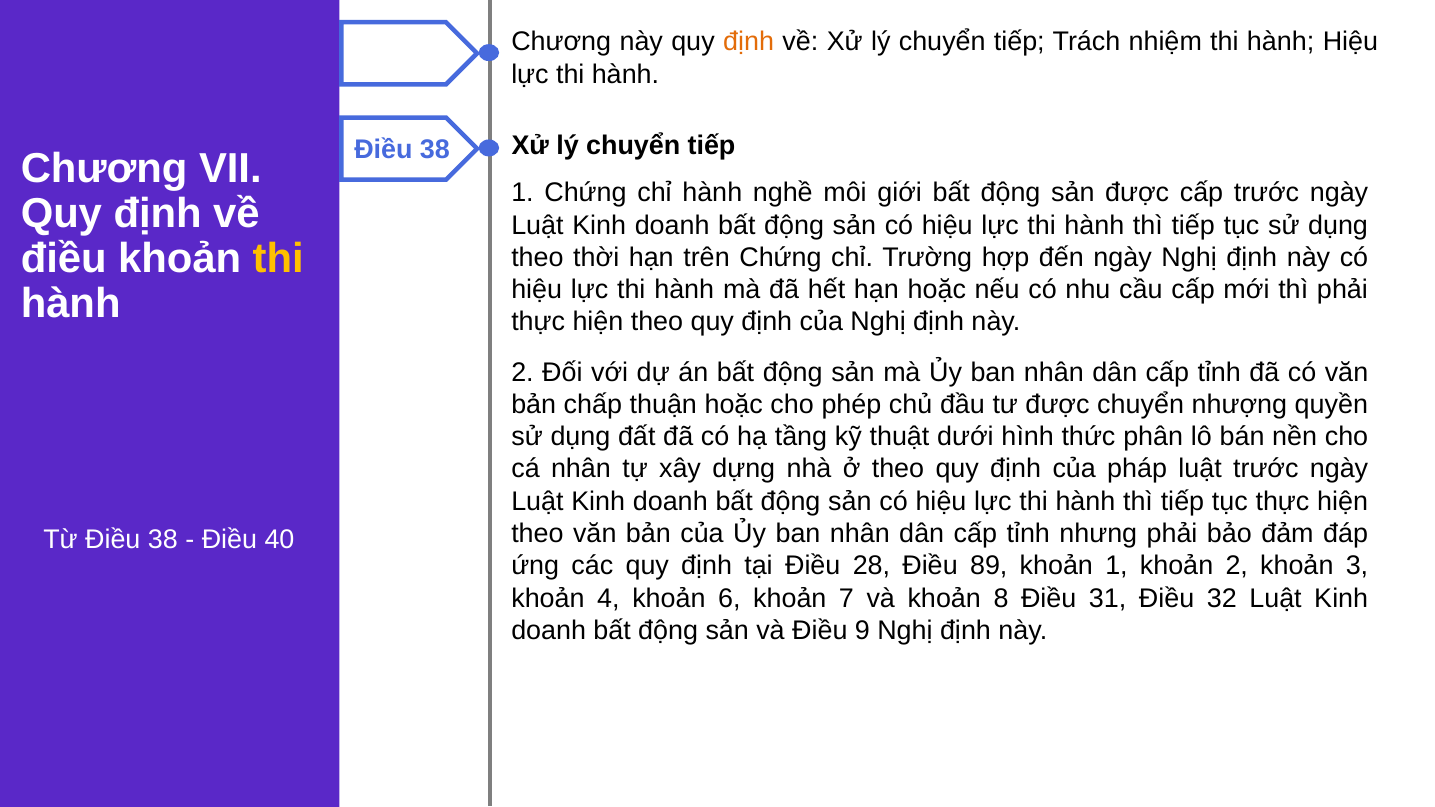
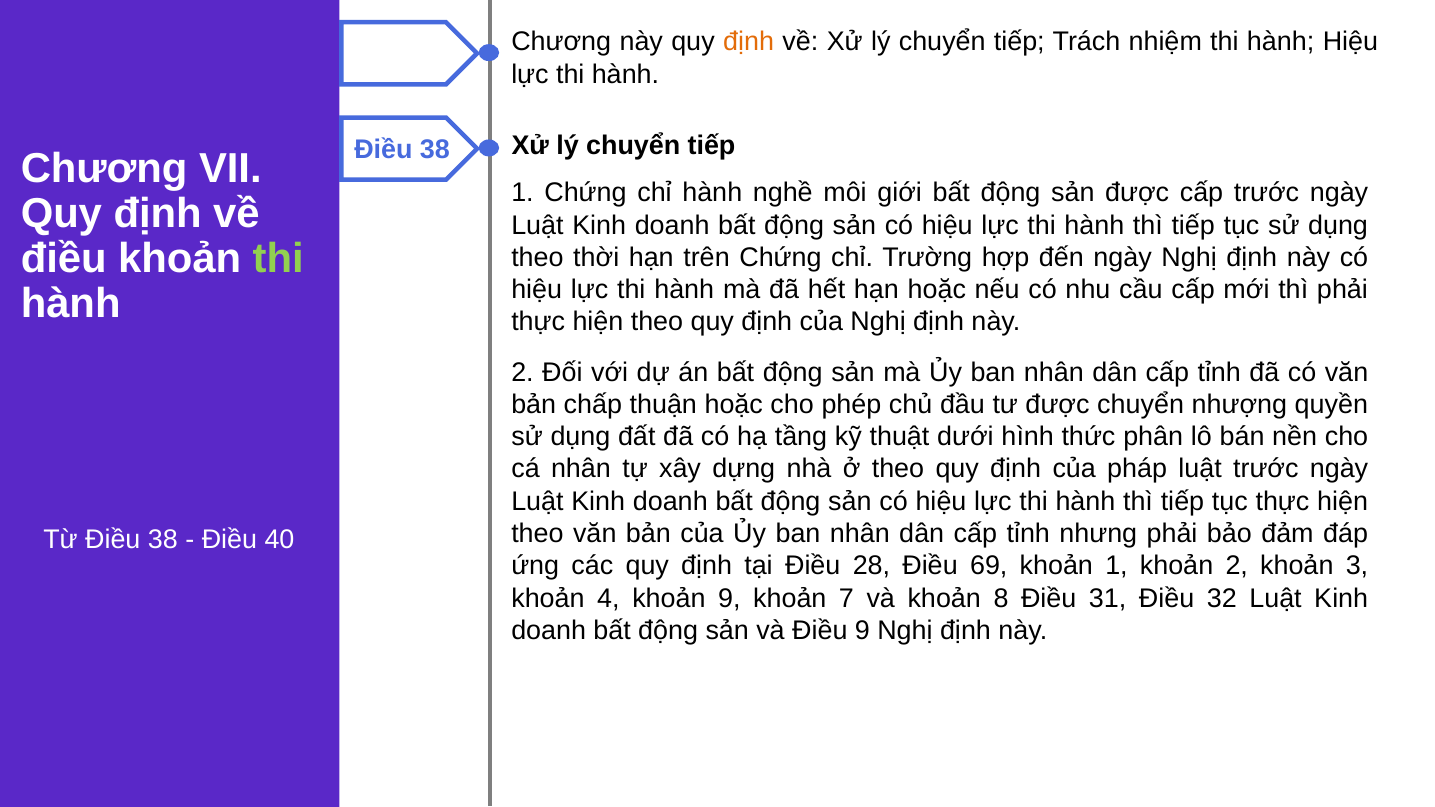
thi colour: yellow -> light green (278, 259)
89: 89 -> 69 (989, 566)
khoản 6: 6 -> 9 (729, 598)
